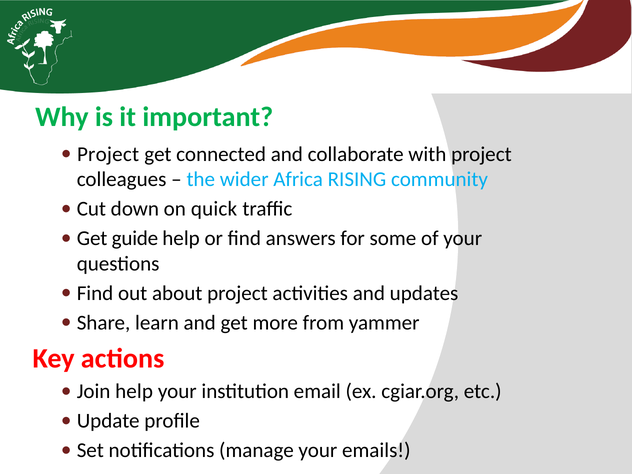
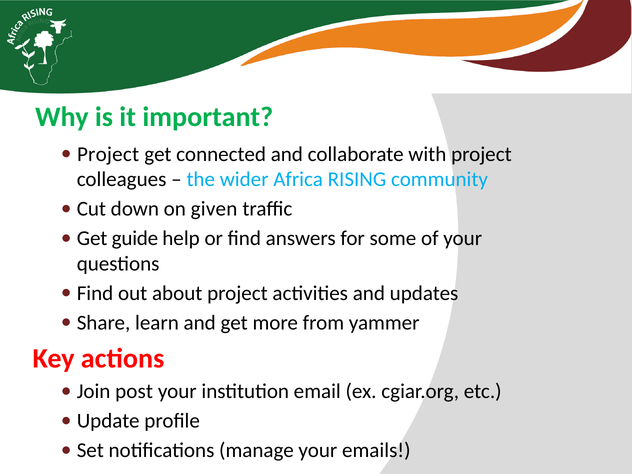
quick: quick -> given (214, 209)
Join help: help -> post (134, 391)
